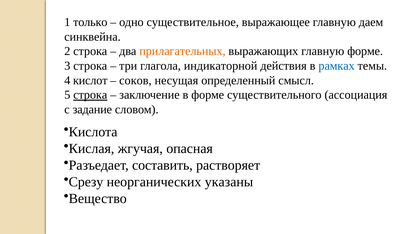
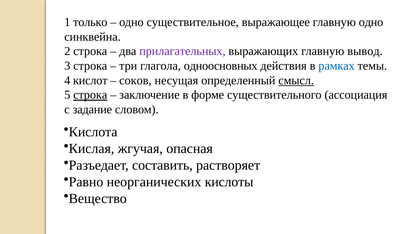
главную даем: даем -> одно (371, 22)
прилагательных colour: orange -> purple (182, 51)
главную форме: форме -> вывод (365, 51)
индикаторной: индикаторной -> одноосновных (221, 66)
смысл underline: none -> present (296, 80)
Срезу: Срезу -> Равно (86, 181)
указаны: указаны -> кислоты (229, 181)
